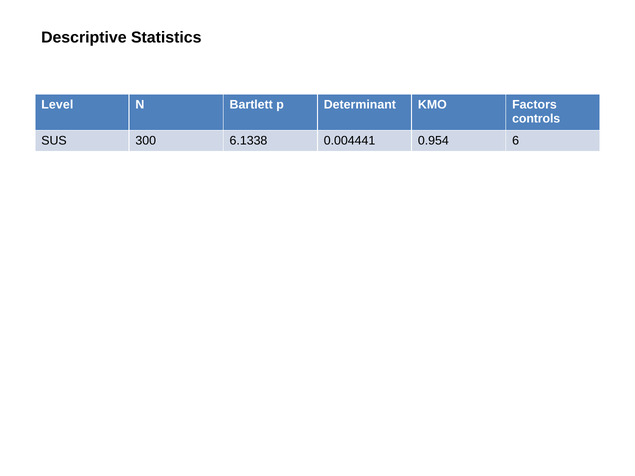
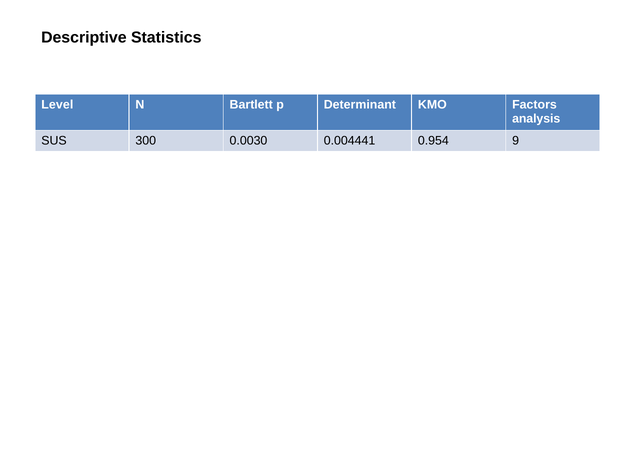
controls: controls -> analysis (536, 118)
6.1338: 6.1338 -> 0.0030 (248, 141)
6: 6 -> 9 (516, 141)
